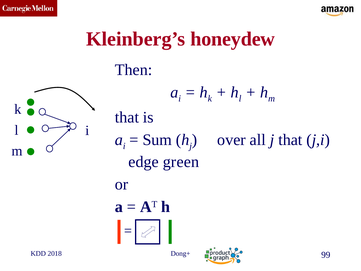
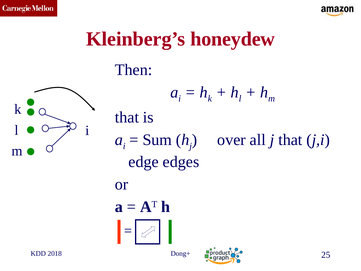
green: green -> edges (181, 162)
99: 99 -> 25 (326, 255)
